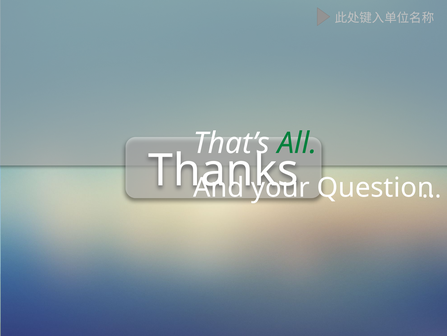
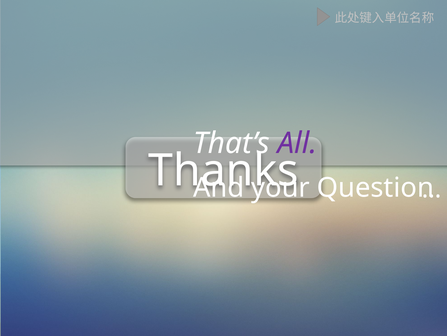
All colour: green -> purple (297, 143)
